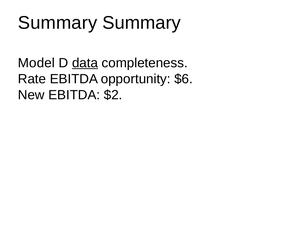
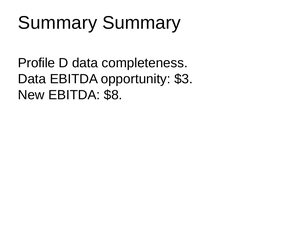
Model: Model -> Profile (37, 63)
data underline: present -> none (85, 63)
Rate: Rate -> Data (32, 79)
$6: $6 -> $3 (184, 79)
$2: $2 -> $8 (113, 95)
